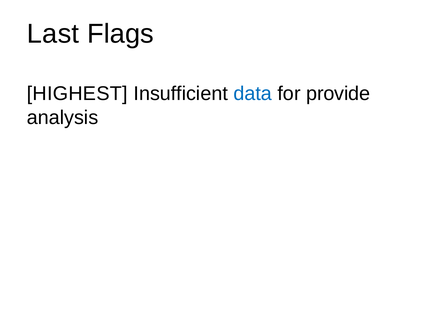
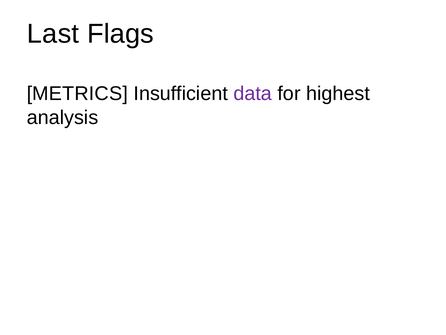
HIGHEST: HIGHEST -> METRICS (77, 94)
data colour: blue -> purple (253, 94)
provide: provide -> highest (338, 94)
